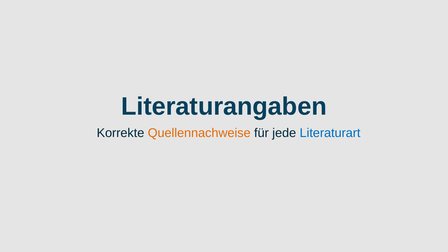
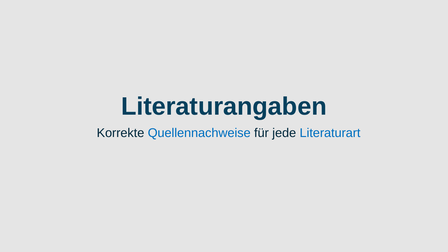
Quellennachweise colour: orange -> blue (199, 133)
